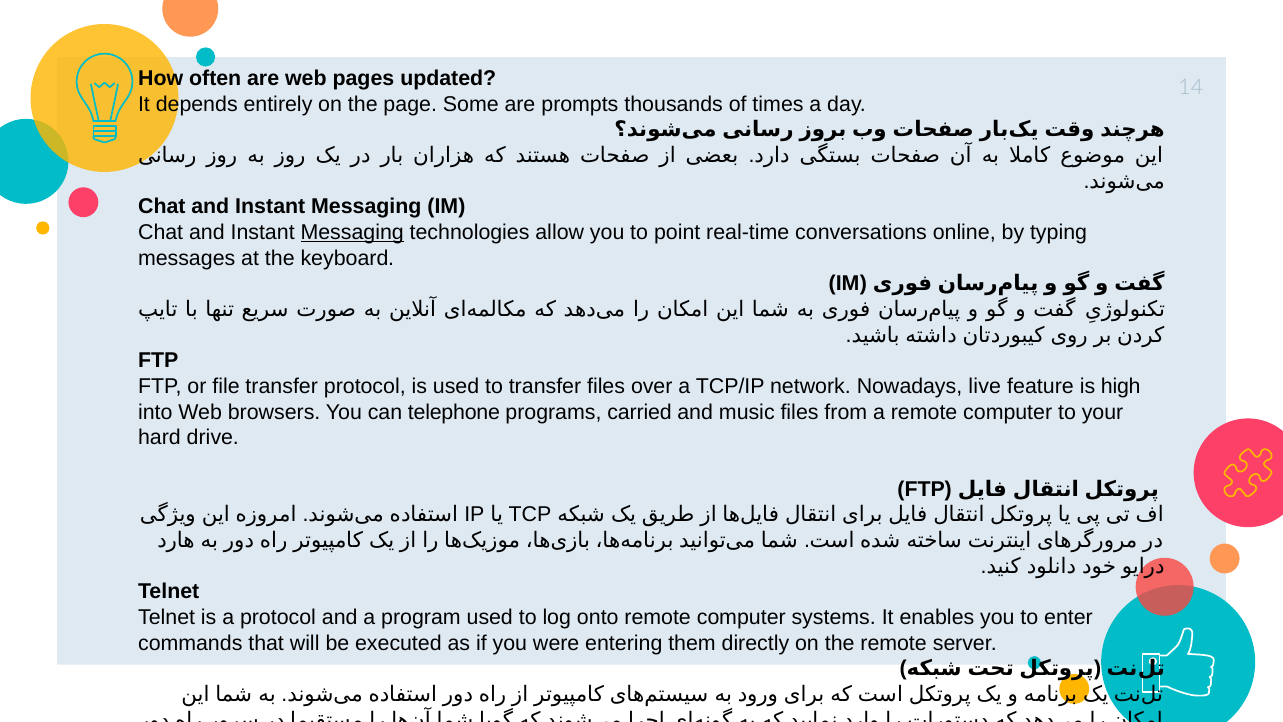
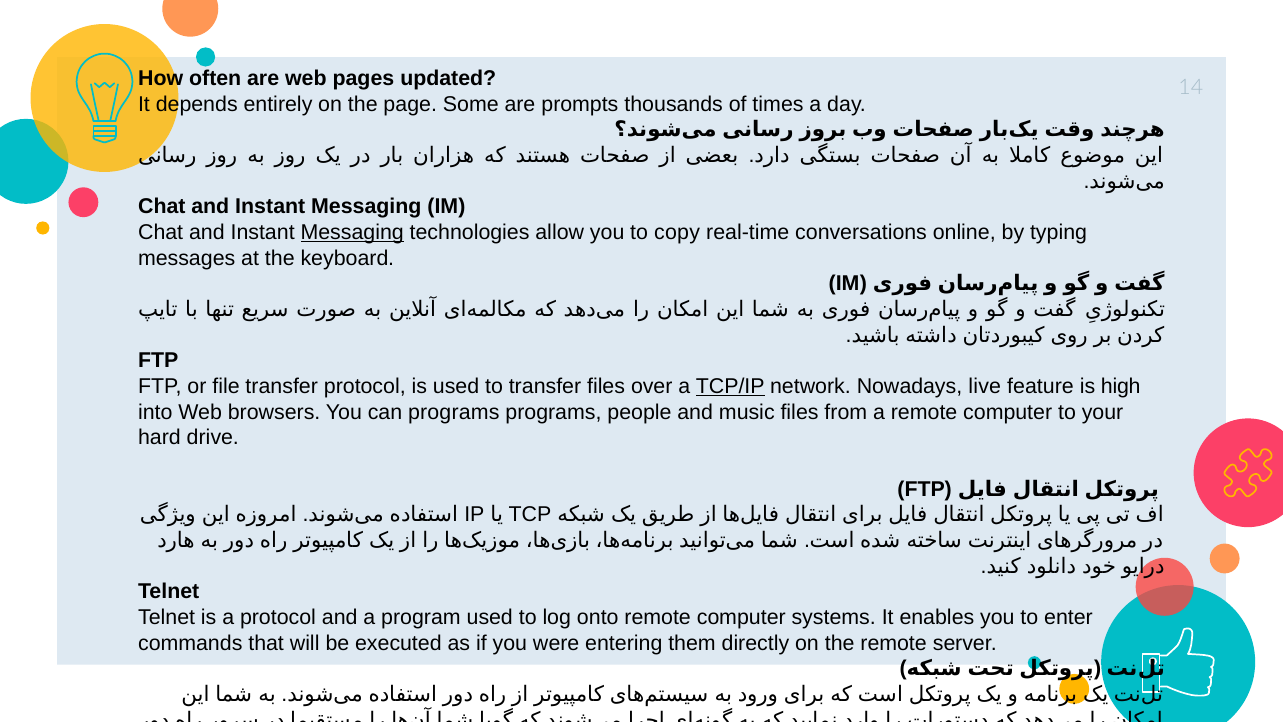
point: point -> copy (677, 232)
TCP/IP underline: none -> present (730, 386)
can telephone: telephone -> programs (454, 412)
carried: carried -> people (639, 412)
